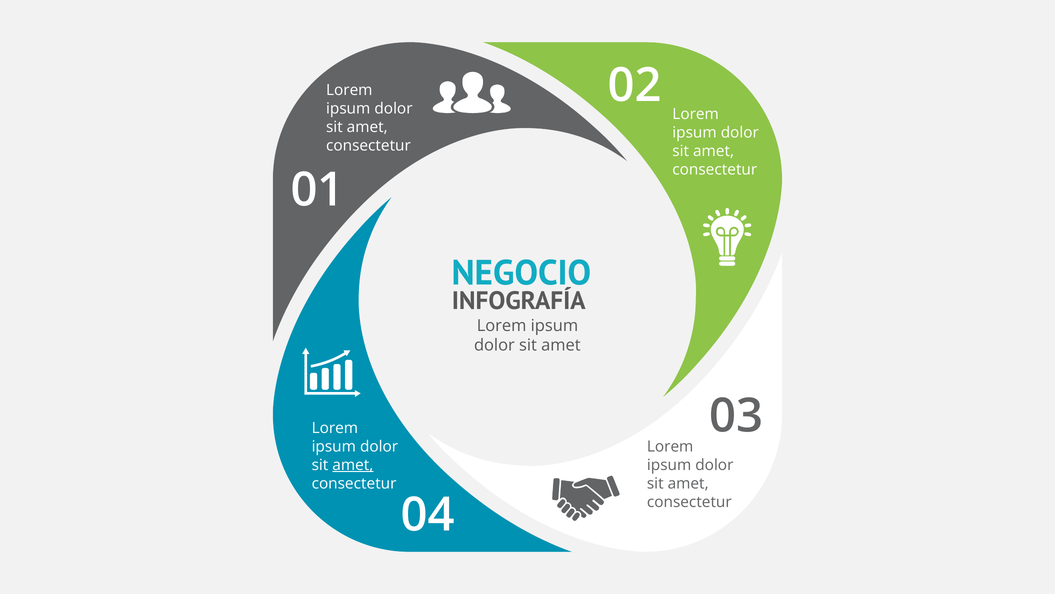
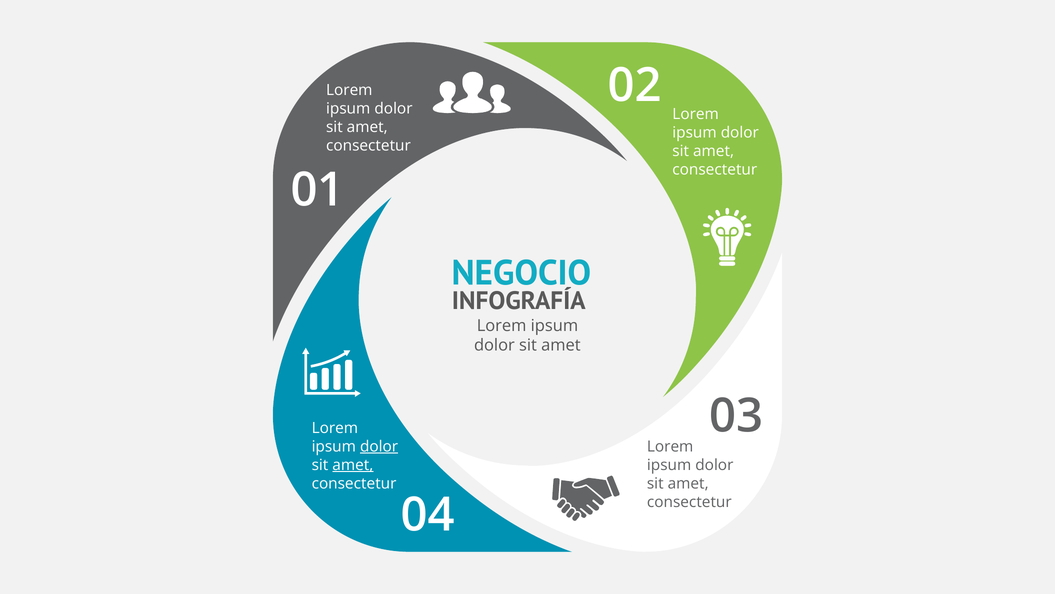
dolor underline: none -> present (379, 446)
